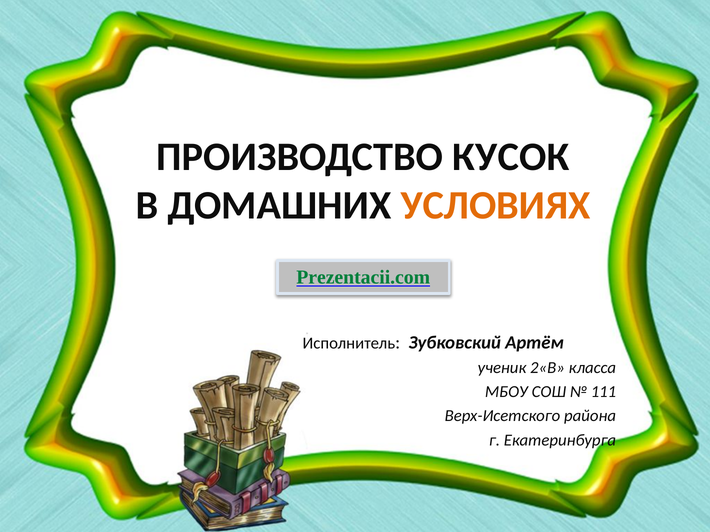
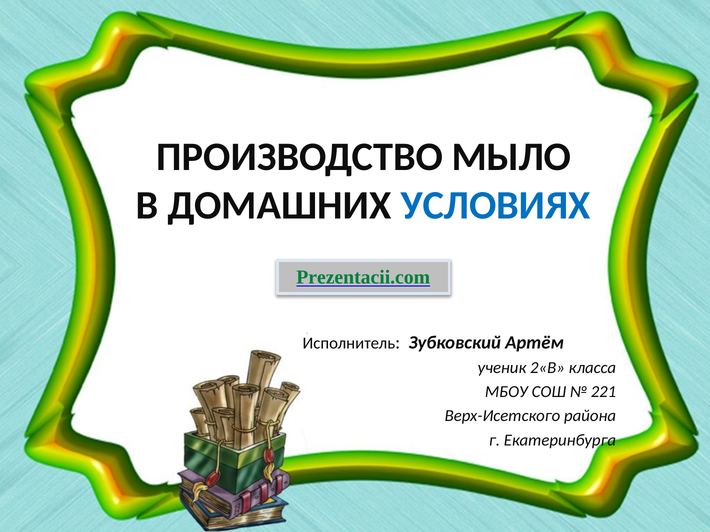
КУСОК: КУСОК -> МЫЛО (511, 157)
УСЛОВИЯХ colour: orange -> blue (496, 206)
111: 111 -> 221 (603, 392)
